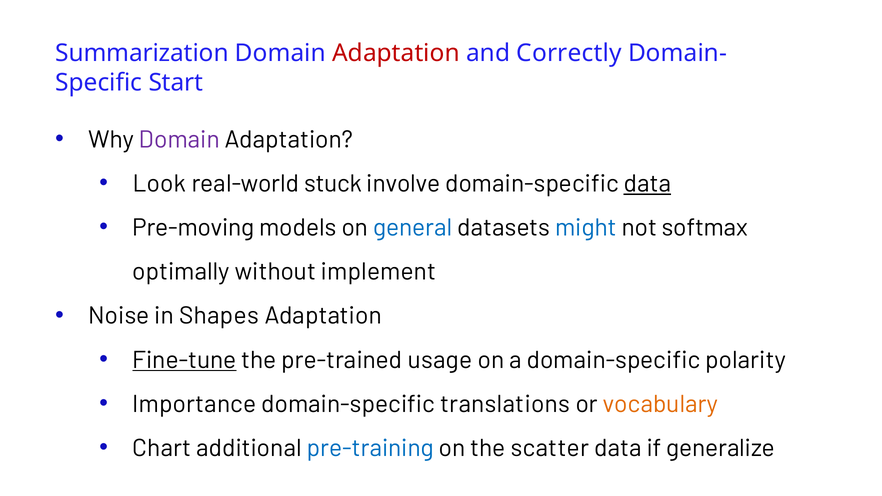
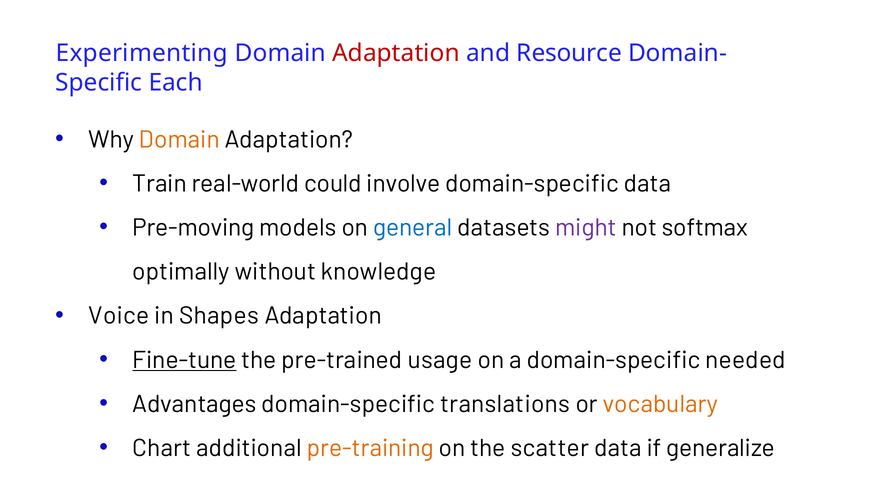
Summarization: Summarization -> Experimenting (142, 53)
Correctly: Correctly -> Resource (569, 53)
Start: Start -> Each (176, 83)
Domain colour: purple -> orange (179, 140)
Look: Look -> Train (160, 184)
stuck: stuck -> could (333, 184)
data underline: present -> none (647, 184)
might colour: blue -> purple (586, 228)
implement: implement -> knowledge (379, 272)
Noise: Noise -> Voice (119, 316)
polarity: polarity -> needed (746, 360)
Importance: Importance -> Advantages (194, 404)
pre-training colour: blue -> orange (370, 448)
